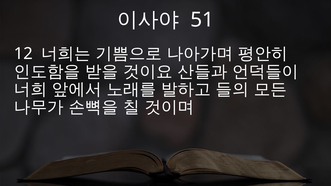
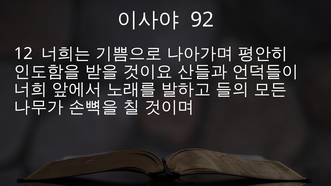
51: 51 -> 92 (202, 20)
